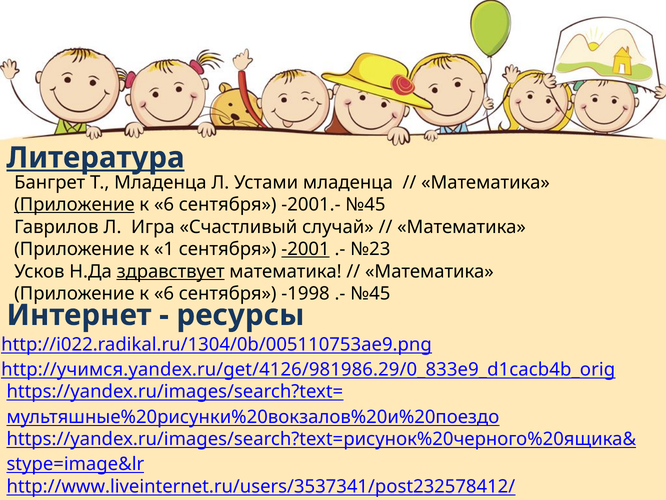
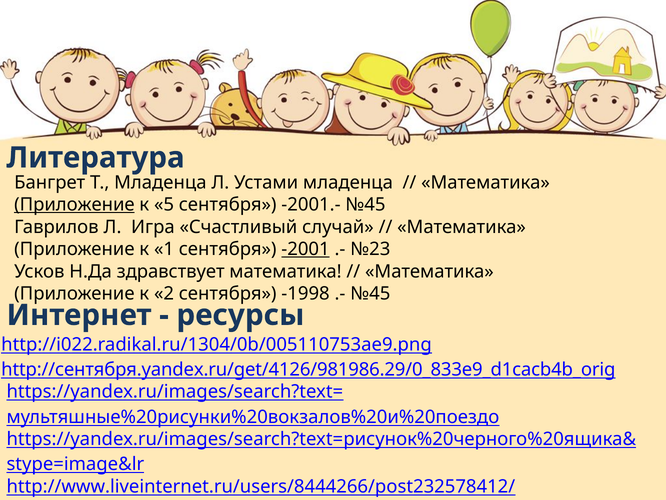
Литература underline: present -> none (96, 157)
6: 6 -> 5 (164, 204)
здравствует underline: present -> none (171, 271)
6: 6 -> 2 (164, 293)
http://учимся.yandex.ru/get/4126/981986.29/0_833e9_d1cacb4b_orig: http://учимся.yandex.ru/get/4126/981986.29/0_833e9_d1cacb4b_orig -> http://сентября.yandex.ru/get/4126/981986.29/0_833e9_d1cacb4b_orig (308, 369)
http://www.liveinternet.ru/users/3537341/post232578412/: http://www.liveinternet.ru/users/3537341/post232578412/ -> http://www.liveinternet.ru/users/8444266/post232578412/ (261, 486)
